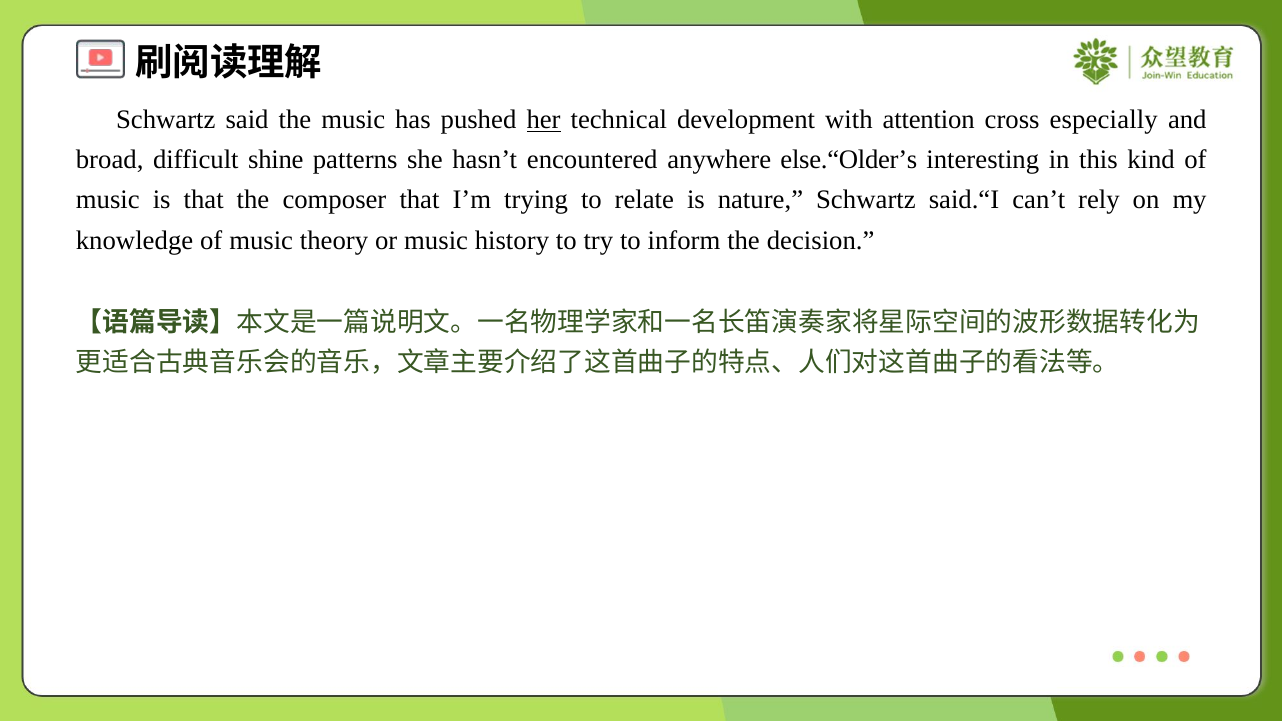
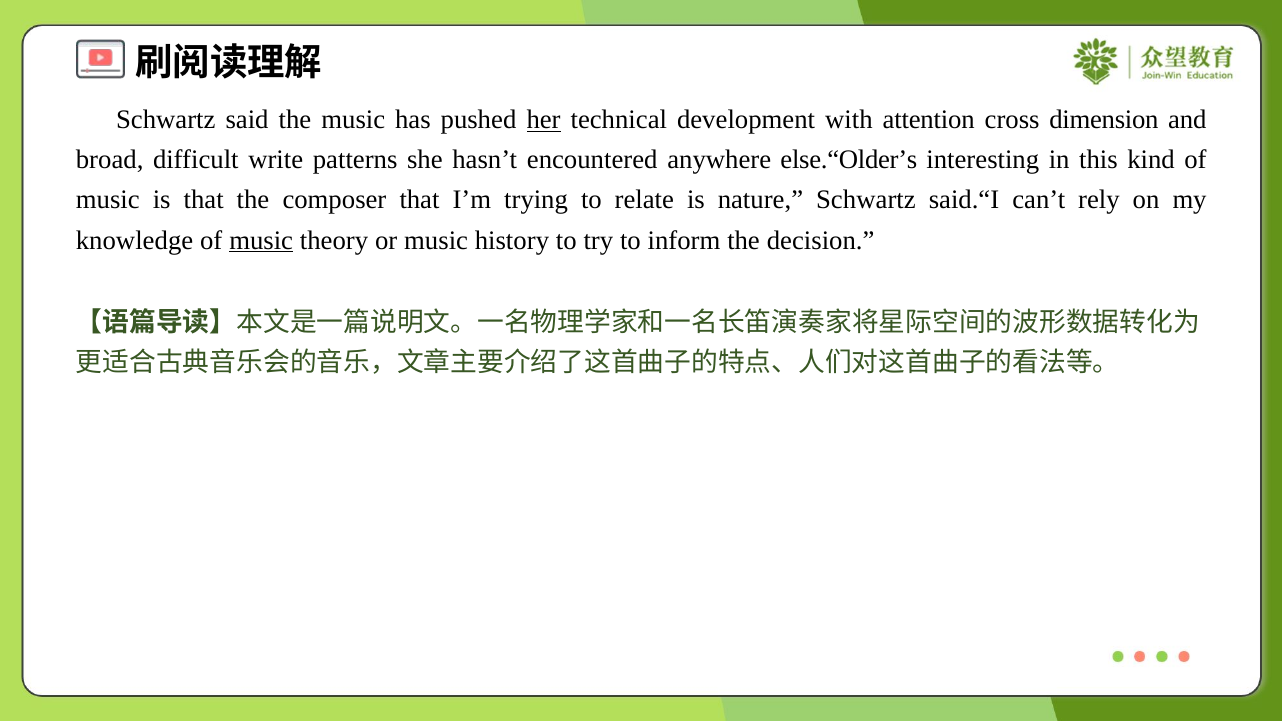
especially: especially -> dimension (1104, 120)
shine: shine -> write (276, 160)
music underline: none -> present (261, 240)
